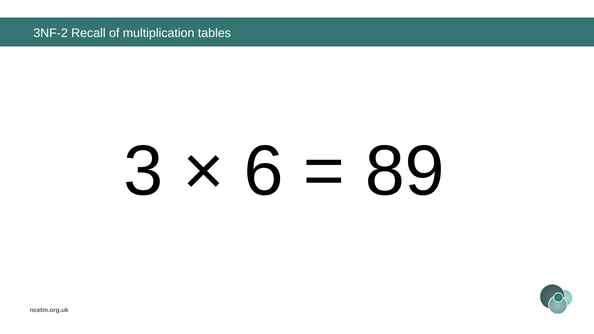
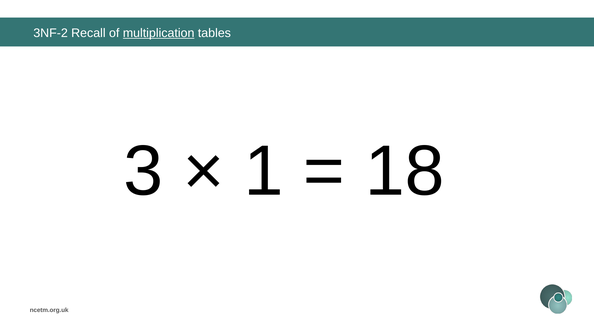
multiplication underline: none -> present (159, 33)
6: 6 -> 1 (264, 171)
89: 89 -> 18 (405, 171)
